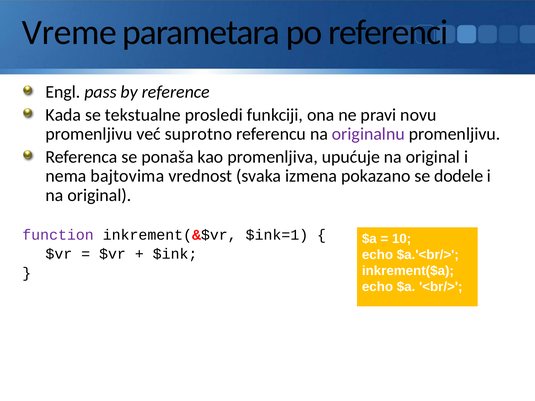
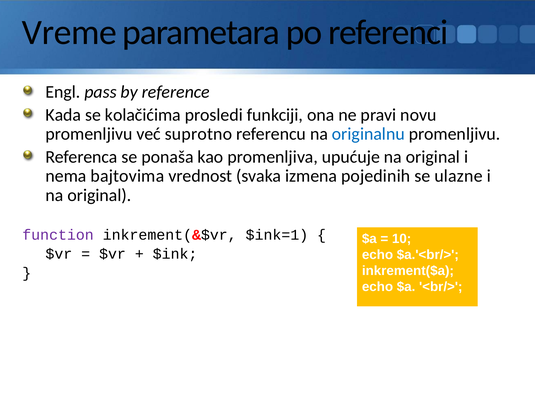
tekstualne: tekstualne -> kolačićima (143, 115)
originalnu colour: purple -> blue (368, 134)
pokazano: pokazano -> pojedinih (376, 176)
dodele: dodele -> ulazne (459, 176)
